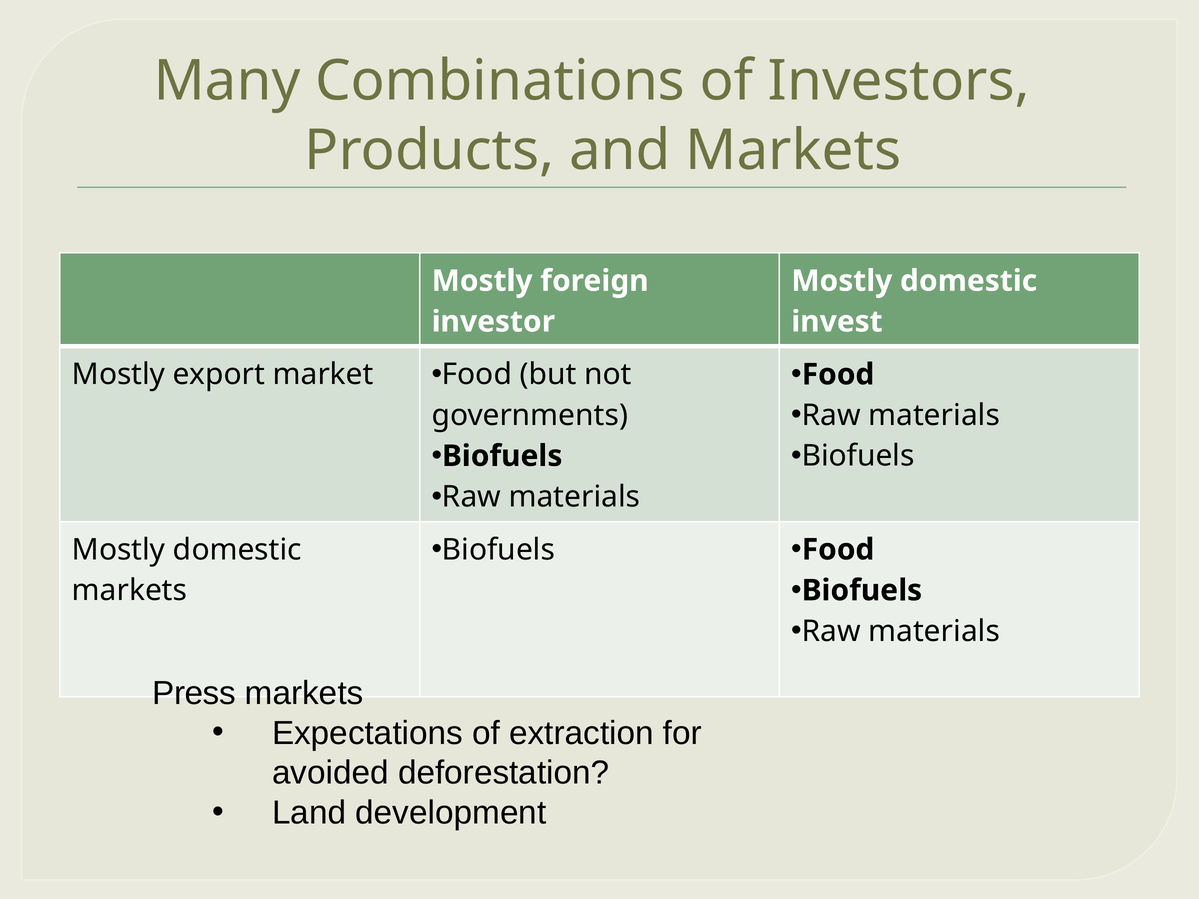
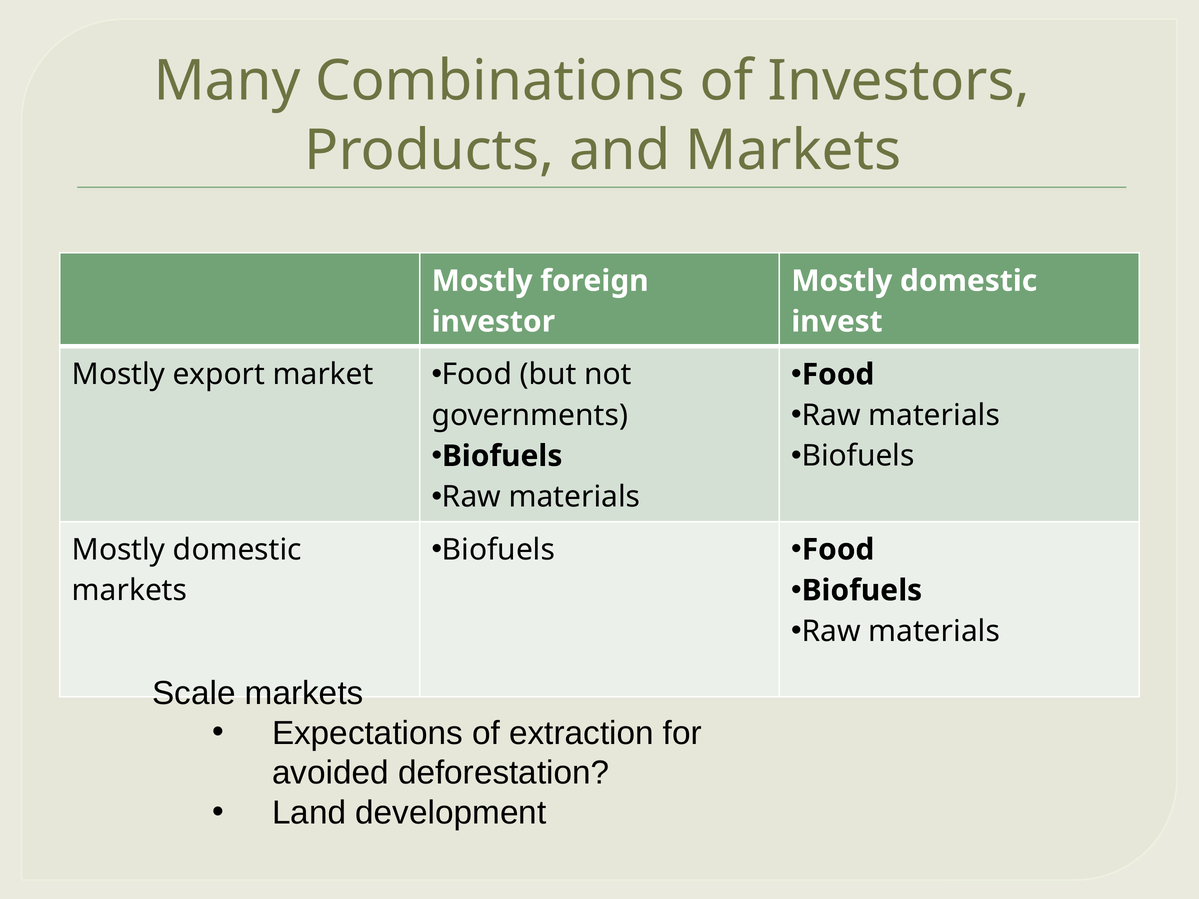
Press: Press -> Scale (194, 693)
